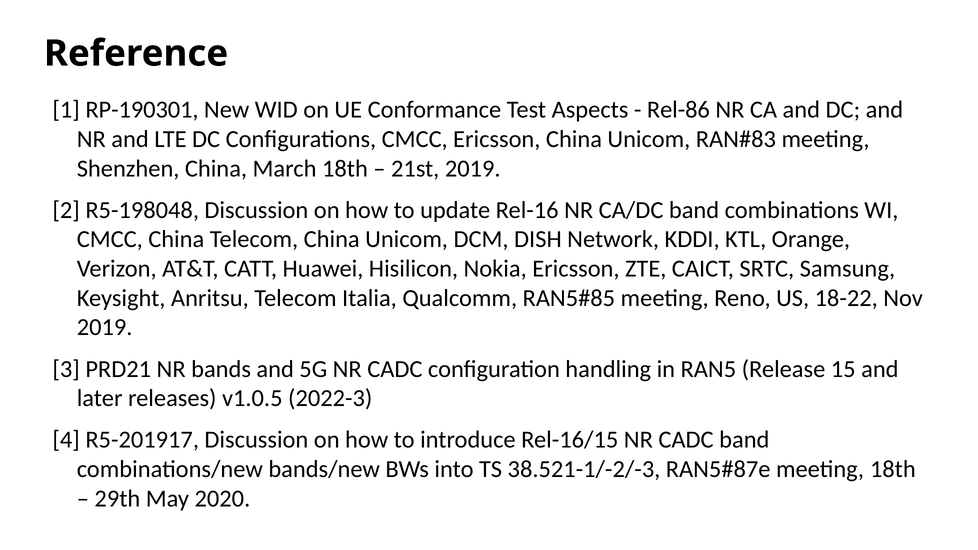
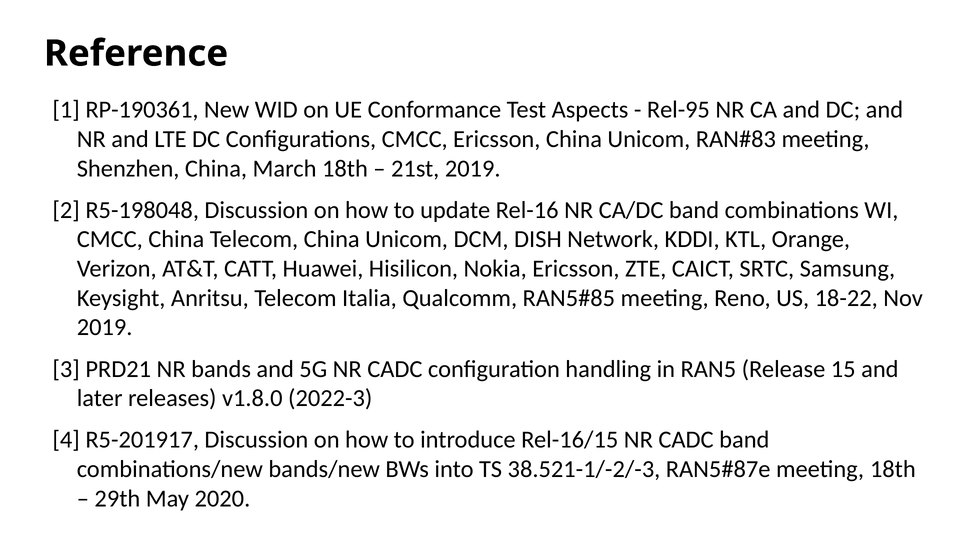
RP-190301: RP-190301 -> RP-190361 (142, 110)
Rel-86: Rel-86 -> Rel-95 (678, 110)
v1.0.5: v1.0.5 -> v1.8.0 (252, 399)
